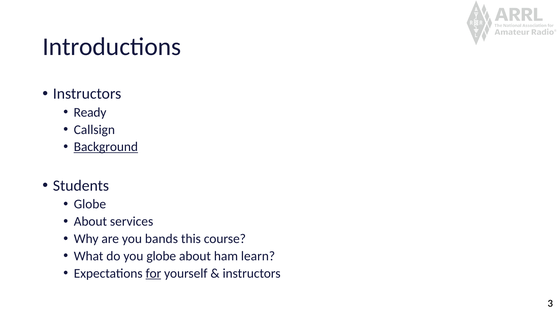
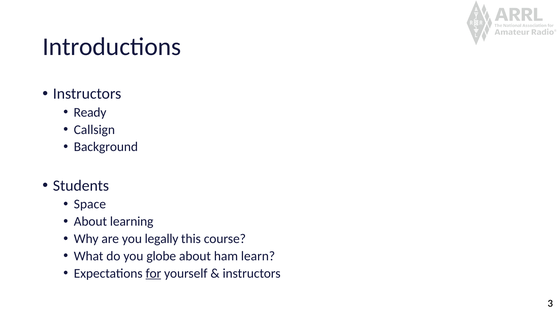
Background underline: present -> none (106, 147)
Globe: Globe -> Space (90, 204)
services: services -> learning (132, 222)
bands: bands -> legally (162, 239)
